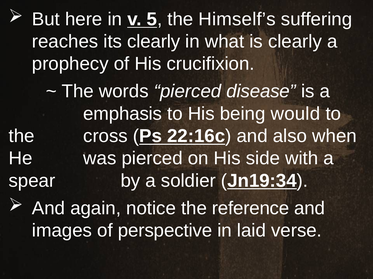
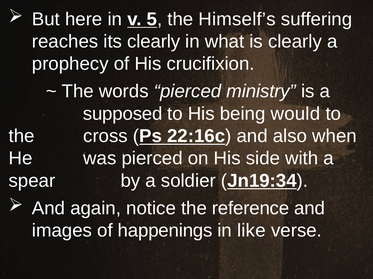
disease: disease -> ministry (261, 92)
emphasis: emphasis -> supposed (123, 114)
perspective: perspective -> happenings (165, 231)
laid: laid -> like (251, 231)
